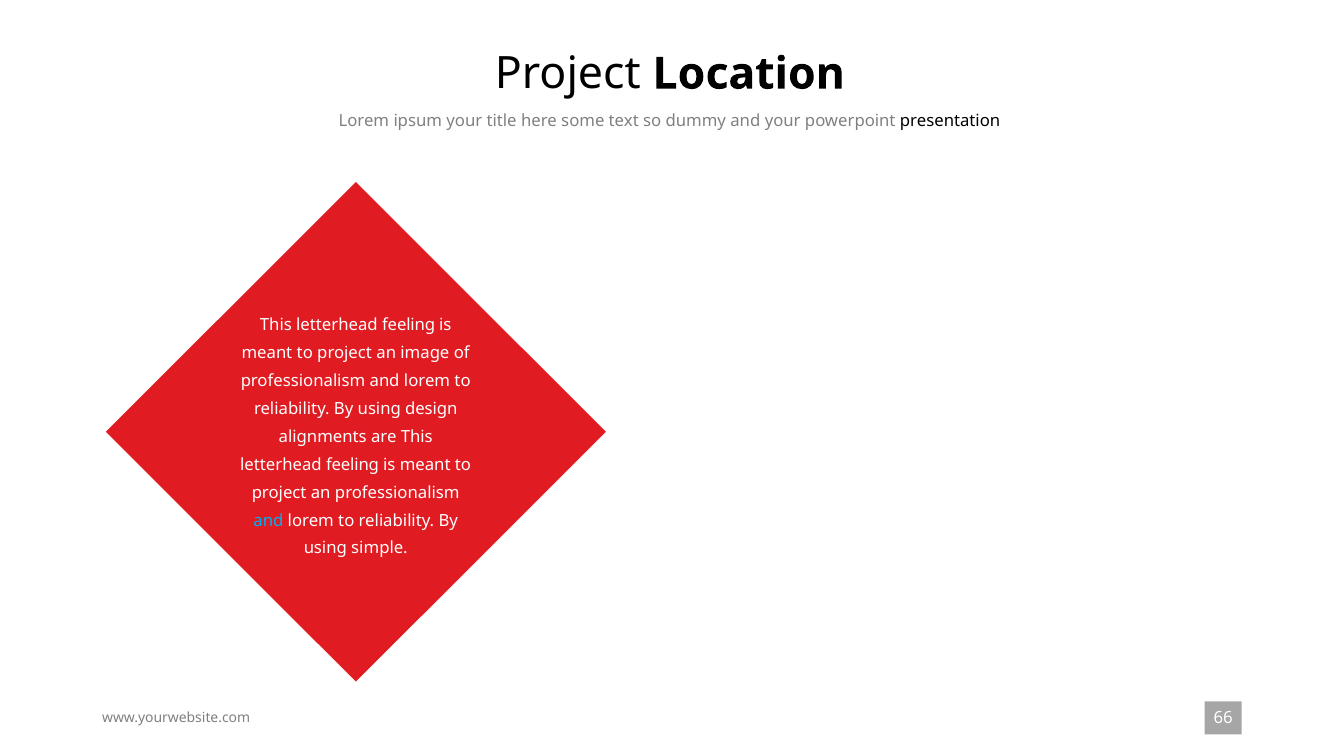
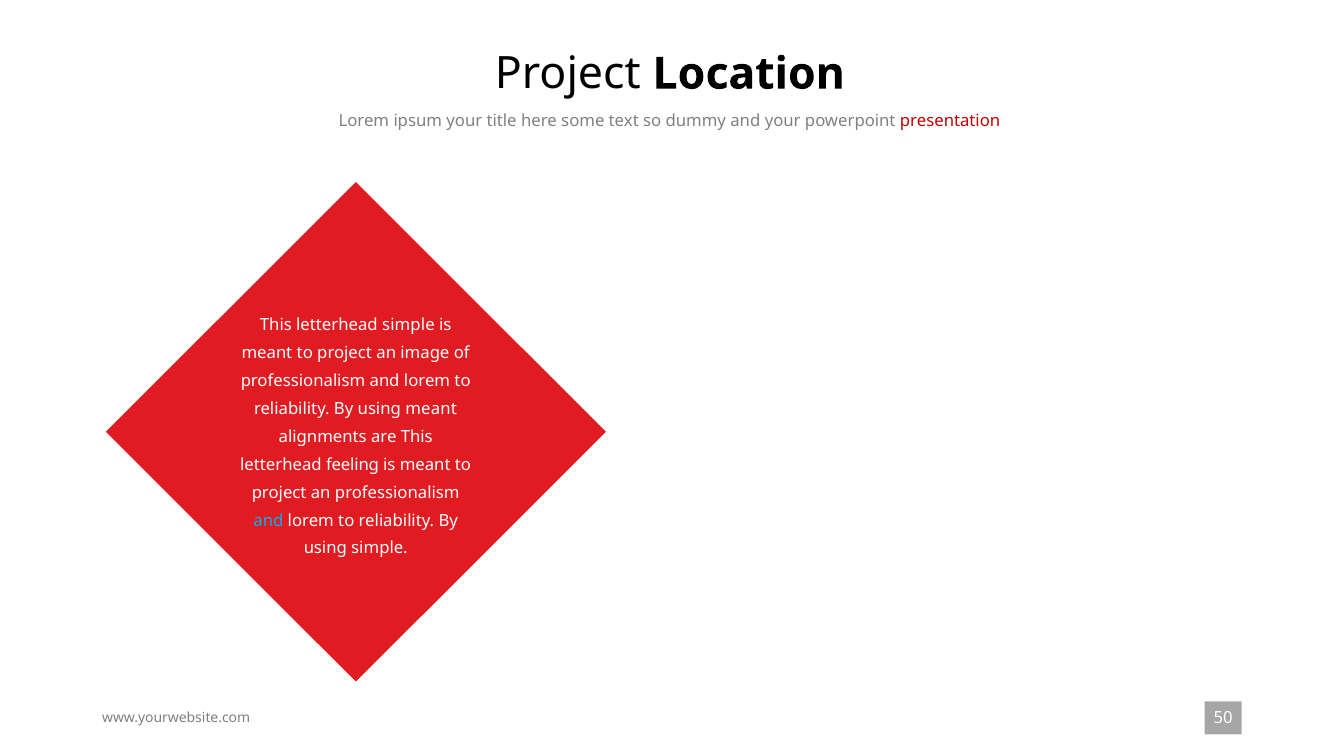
presentation colour: black -> red (950, 121)
feeling: feeling -> simple (408, 326)
using design: design -> meant (431, 409)
66: 66 -> 50 (1223, 718)
